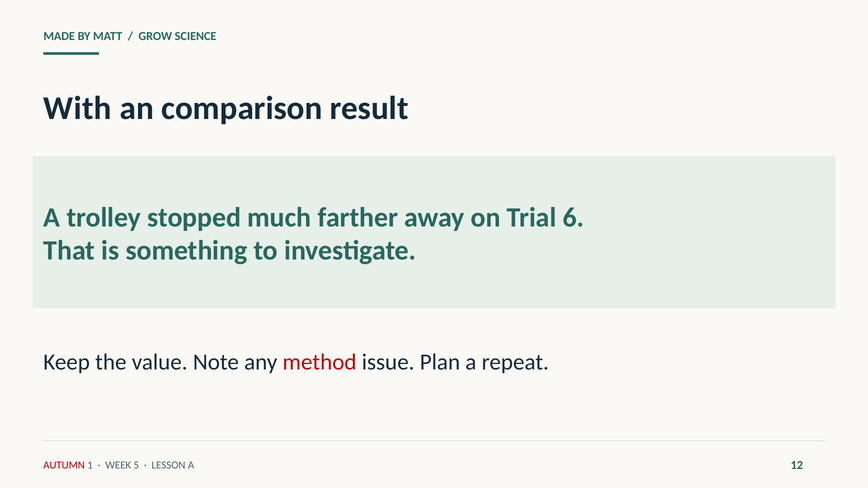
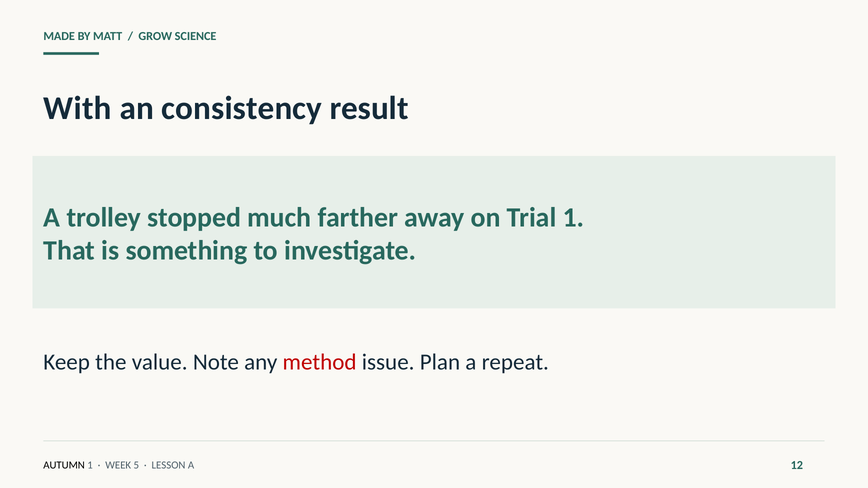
comparison: comparison -> consistency (242, 108)
Trial 6: 6 -> 1 (573, 217)
AUTUMN colour: red -> black (64, 466)
